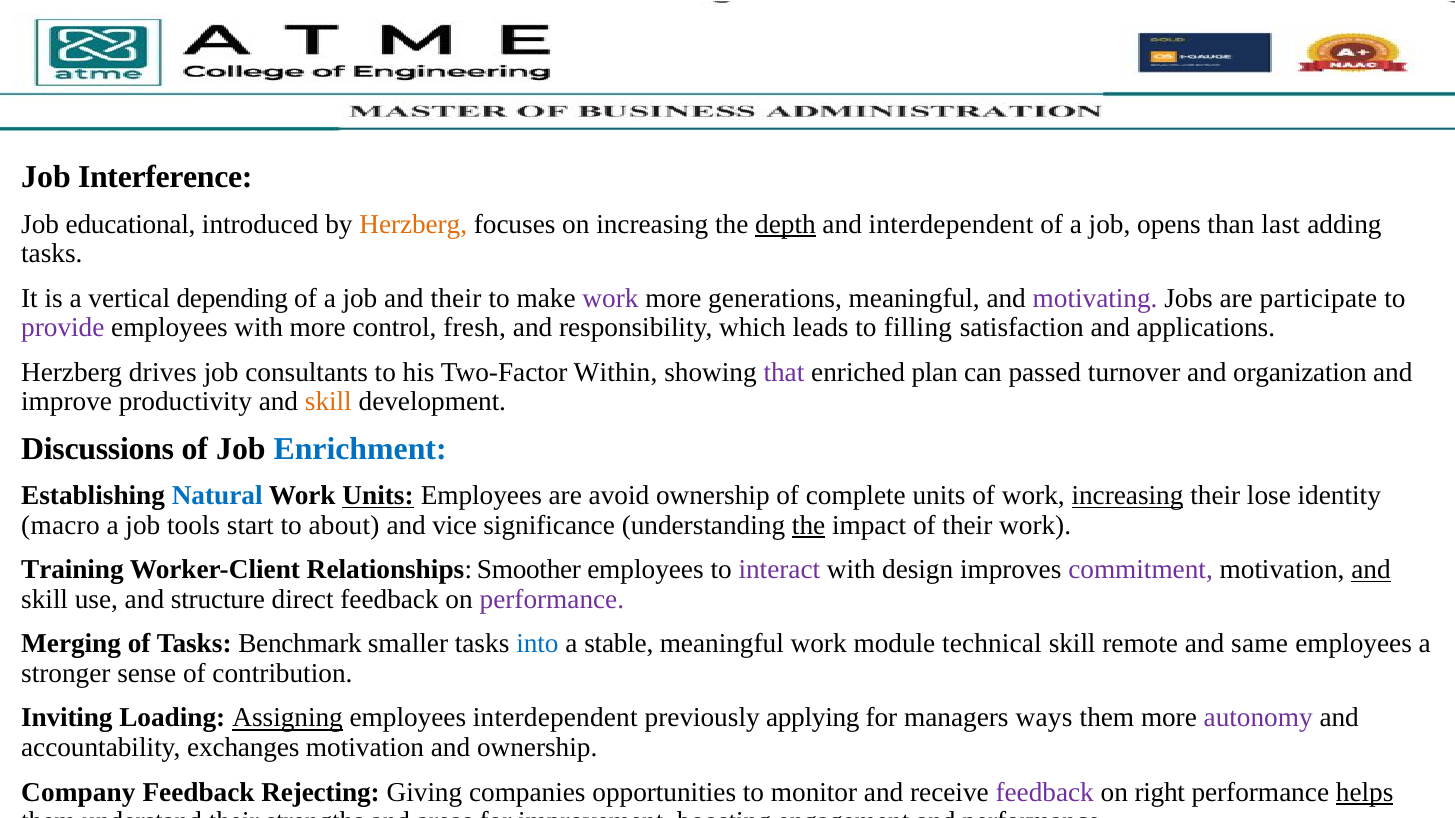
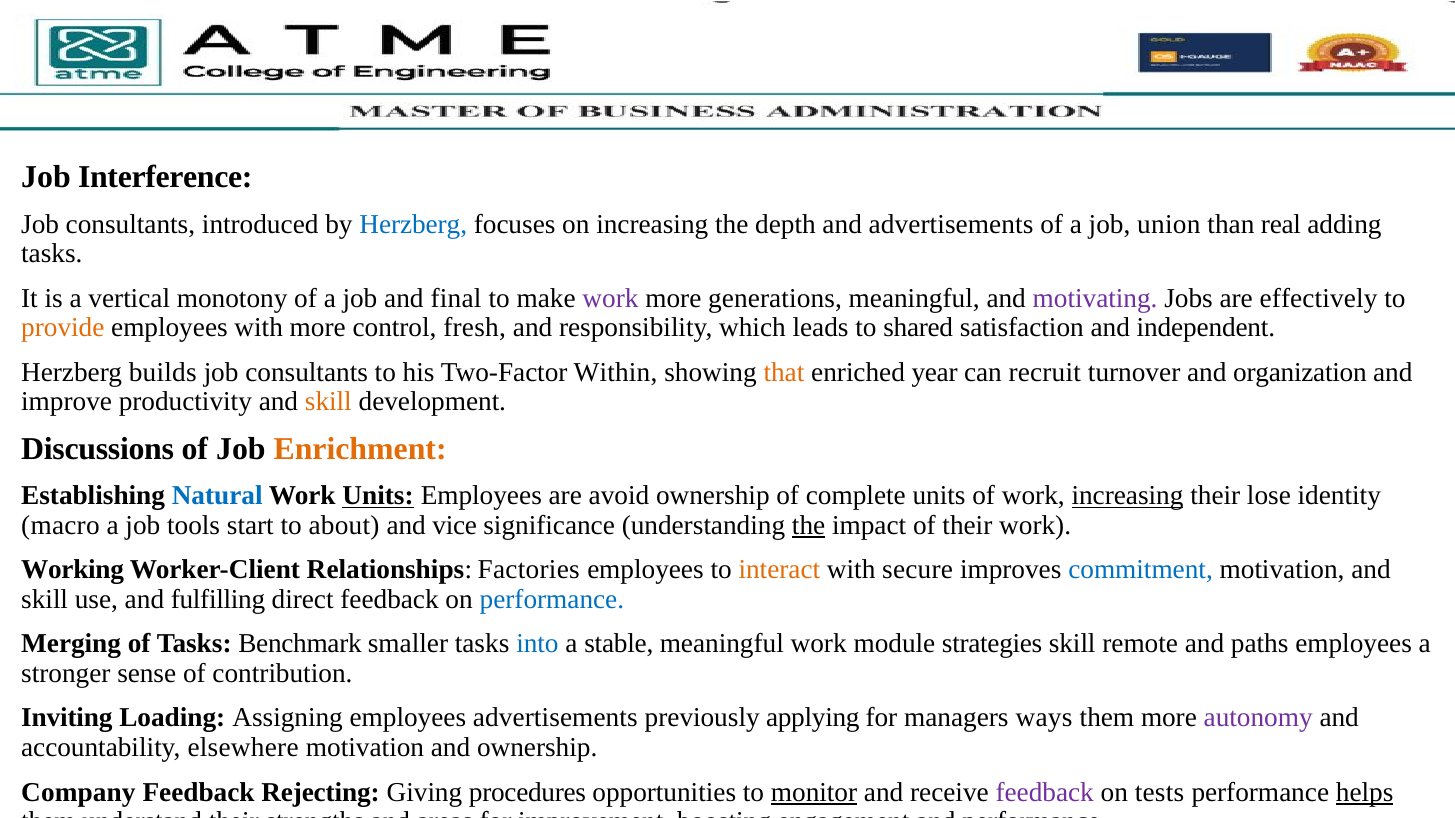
educational: educational -> consultants (130, 224)
Herzberg colour: orange -> blue (413, 224)
depth underline: present -> none (785, 224)
and interdependent: interdependent -> advertisements (951, 224)
opens: opens -> union (1169, 224)
last: last -> real (1281, 224)
depending: depending -> monotony (232, 298)
and their: their -> final (456, 298)
participate: participate -> effectively (1319, 298)
provide colour: purple -> orange (63, 328)
filling: filling -> shared (918, 328)
applications: applications -> independent (1206, 328)
drives: drives -> builds (163, 372)
that colour: purple -> orange (784, 372)
plan: plan -> year (935, 372)
passed: passed -> recruit (1045, 372)
Enrichment colour: blue -> orange (360, 449)
Training: Training -> Working (73, 570)
Smoother: Smoother -> Factories (529, 570)
interact colour: purple -> orange (779, 570)
design: design -> secure (918, 570)
commitment colour: purple -> blue (1141, 570)
and underline: present -> none (1371, 570)
structure: structure -> fulfilling (218, 600)
performance colour: purple -> blue (552, 600)
technical: technical -> strategies (992, 644)
same: same -> paths (1260, 644)
Assigning underline: present -> none (288, 718)
employees interdependent: interdependent -> advertisements (555, 718)
exchanges: exchanges -> elsewhere (243, 748)
companies: companies -> procedures (527, 792)
monitor underline: none -> present (814, 792)
right: right -> tests (1160, 792)
